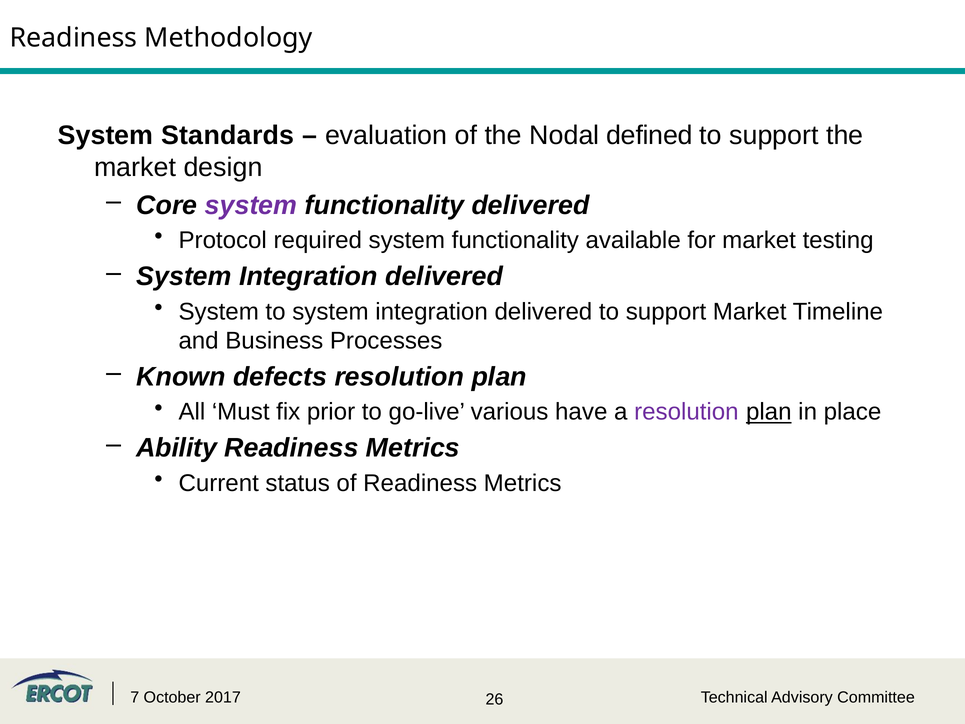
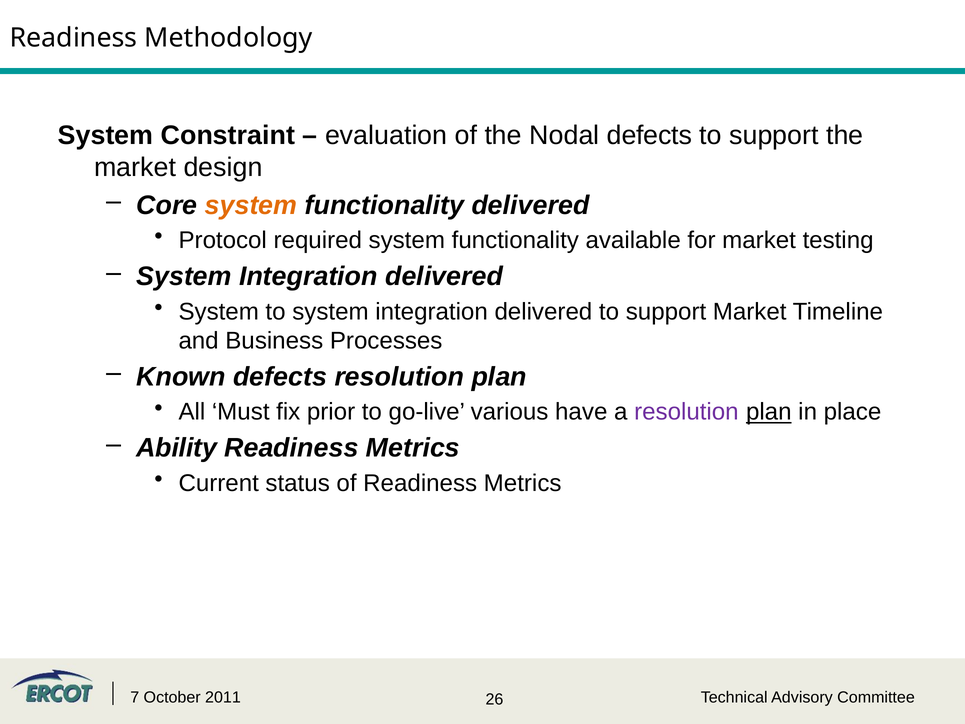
Standards: Standards -> Constraint (228, 135)
Nodal defined: defined -> defects (649, 135)
system colour: purple -> orange (251, 205)
2017: 2017 -> 2011 (223, 697)
